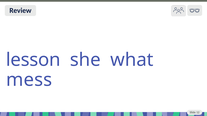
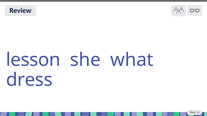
mess: mess -> dress (29, 80)
